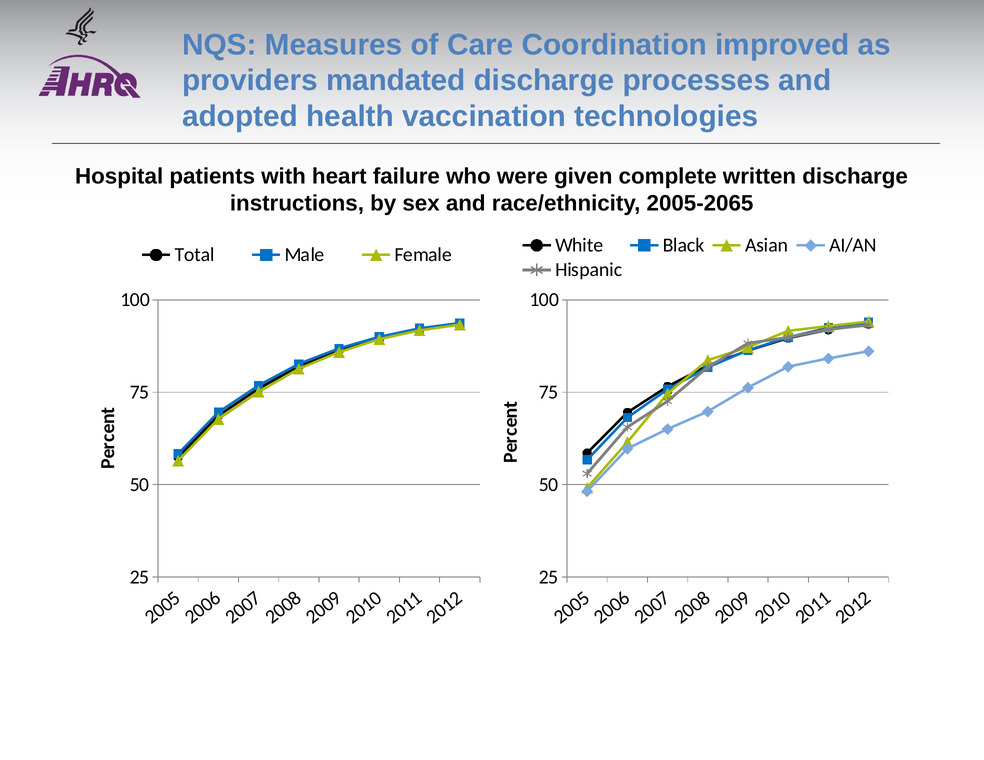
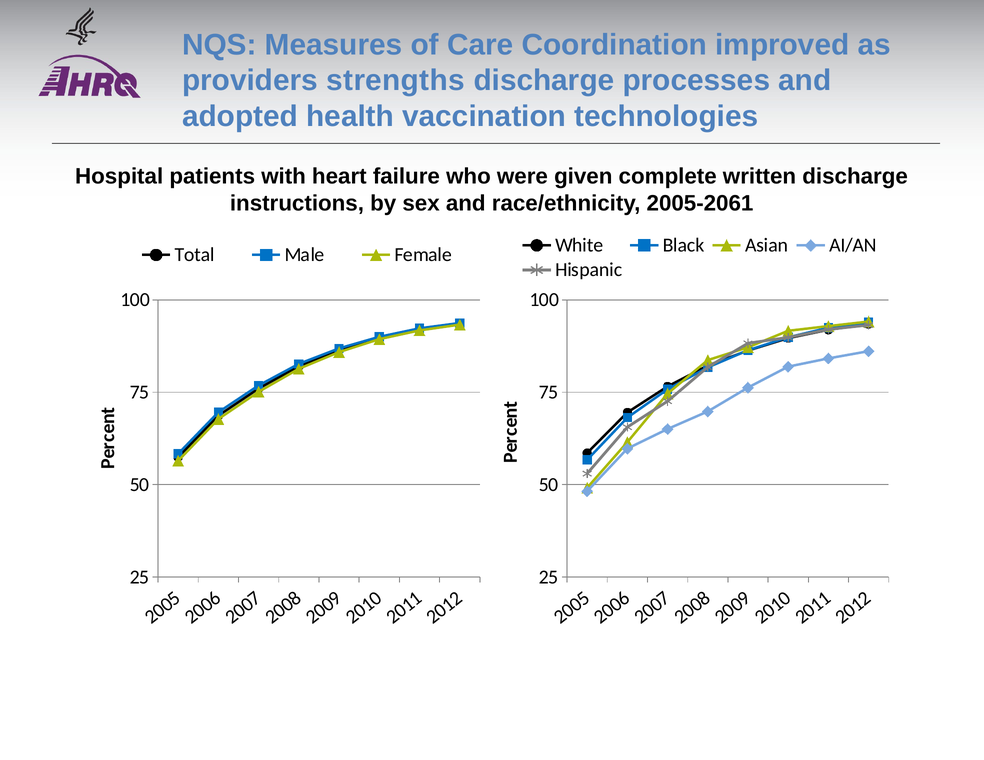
mandated: mandated -> strengths (396, 81)
2005-2065: 2005-2065 -> 2005-2061 (700, 203)
